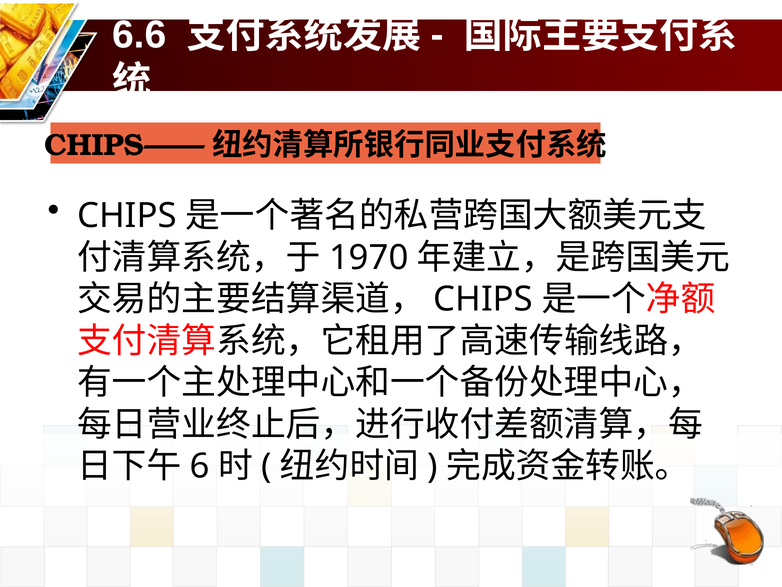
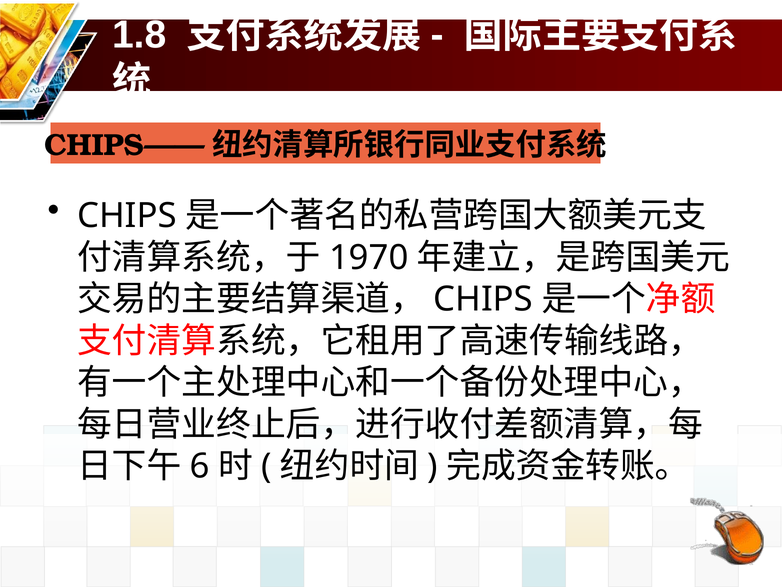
6.6: 6.6 -> 1.8 (139, 35)
